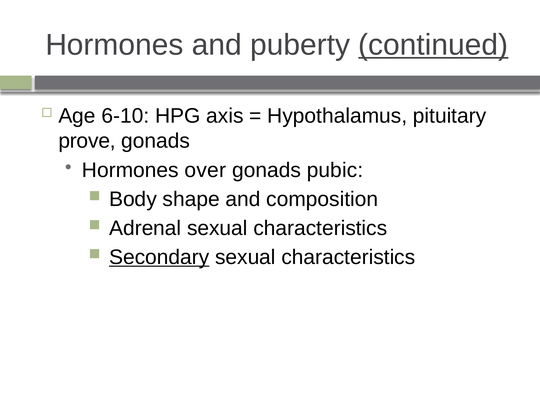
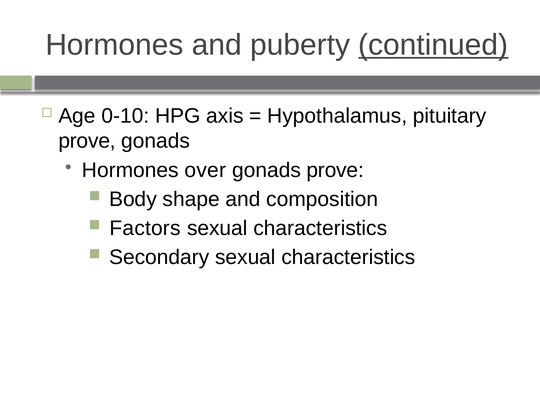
6-10: 6-10 -> 0-10 (125, 116)
gonads pubic: pubic -> prove (335, 170)
Adrenal: Adrenal -> Factors (145, 228)
Secondary underline: present -> none (159, 257)
